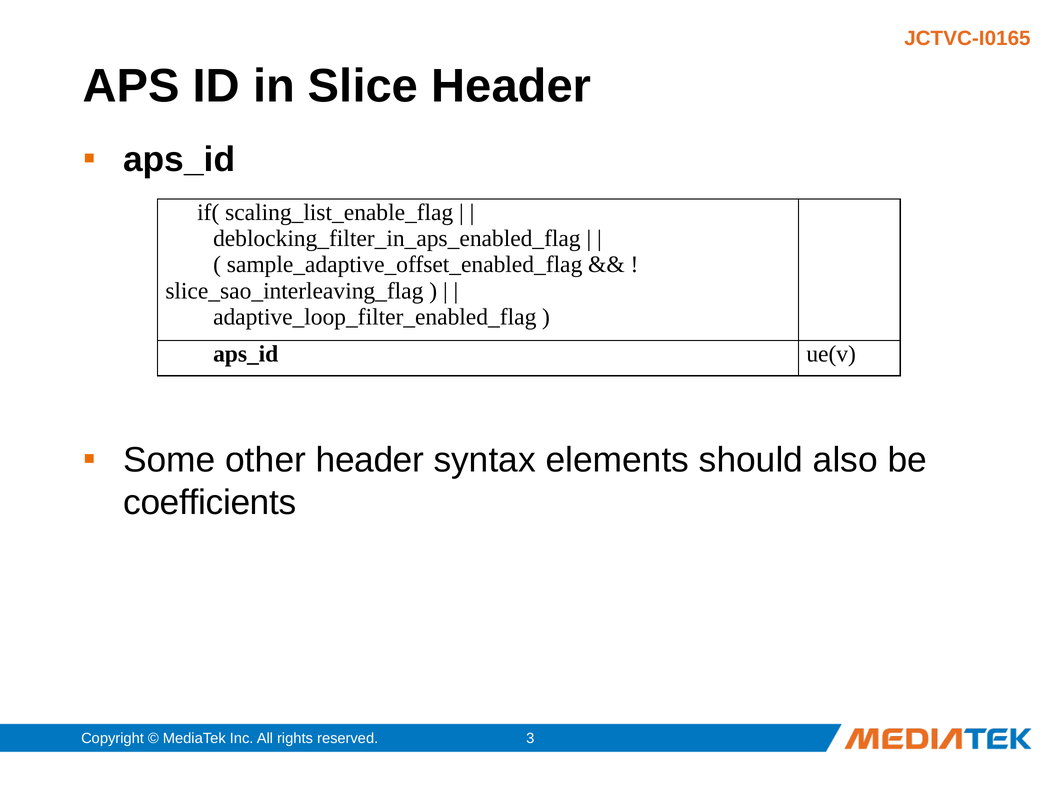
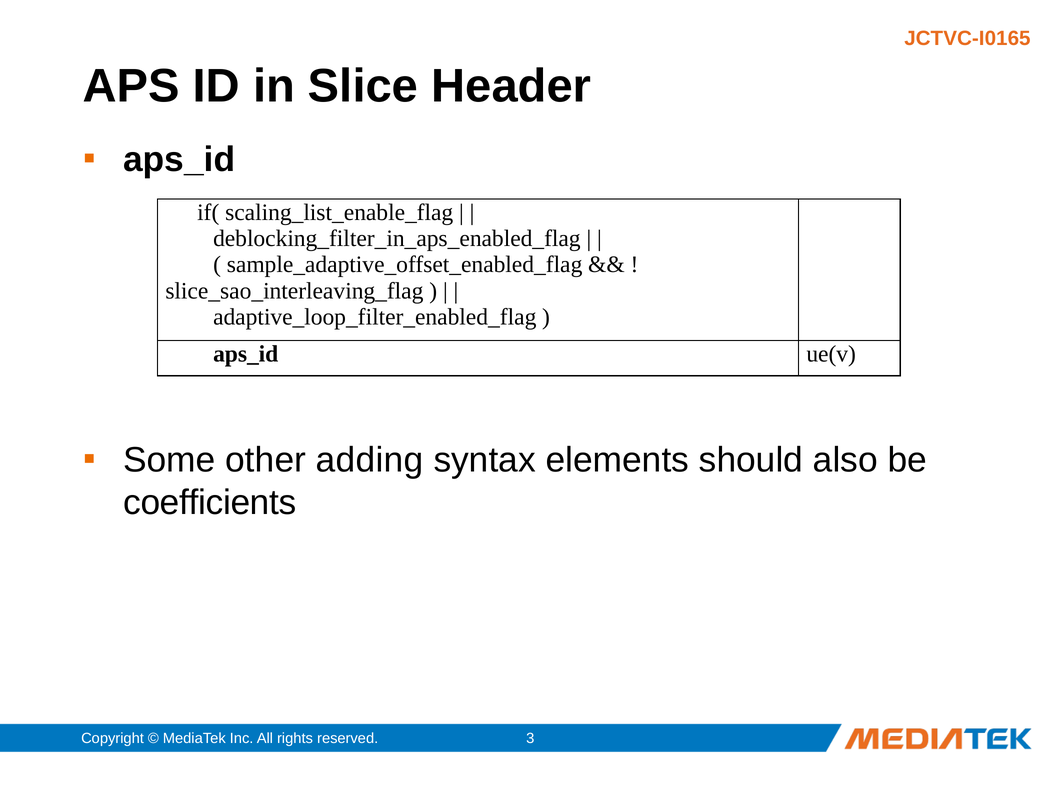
other header: header -> adding (370, 460)
